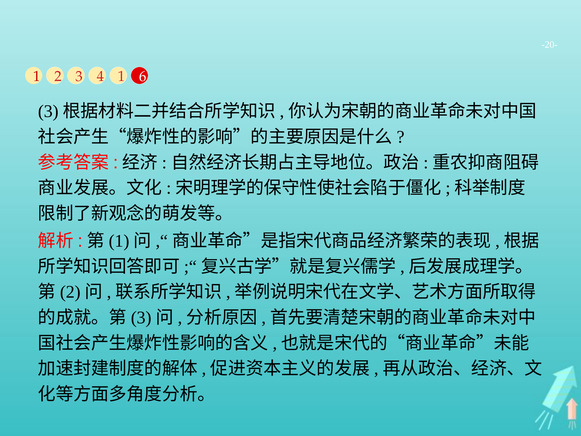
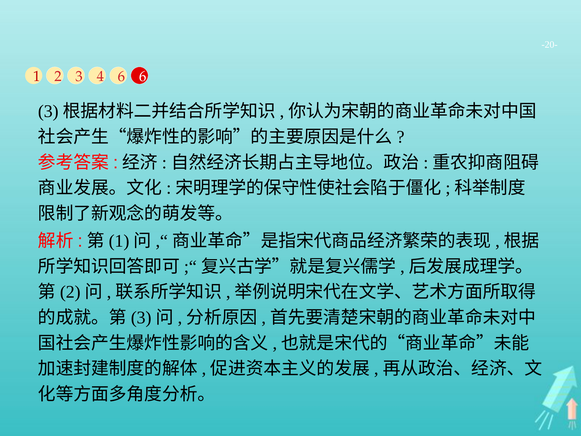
4 1: 1 -> 6 (122, 76)
